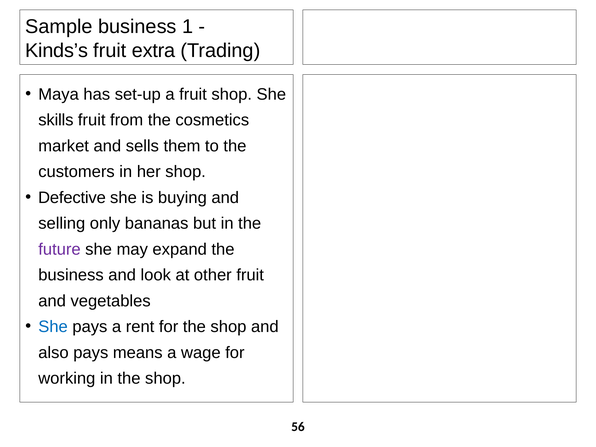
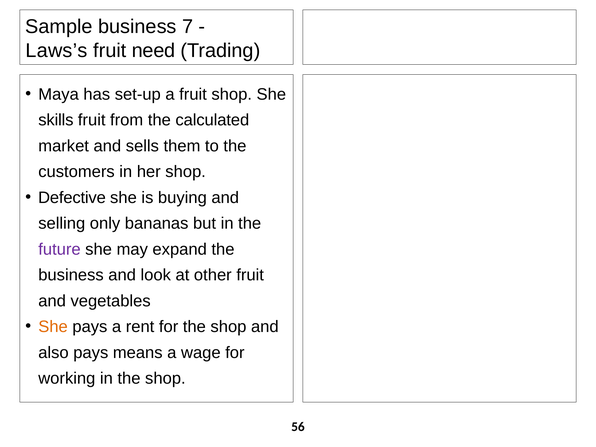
1: 1 -> 7 (188, 27)
Kinds’s: Kinds’s -> Laws’s (56, 51)
extra: extra -> need (154, 51)
cosmetics: cosmetics -> calculated (212, 120)
She colour: blue -> orange (53, 327)
